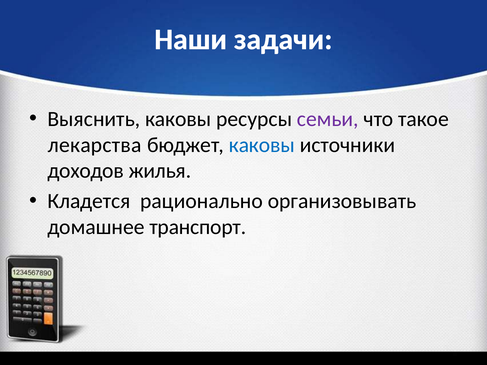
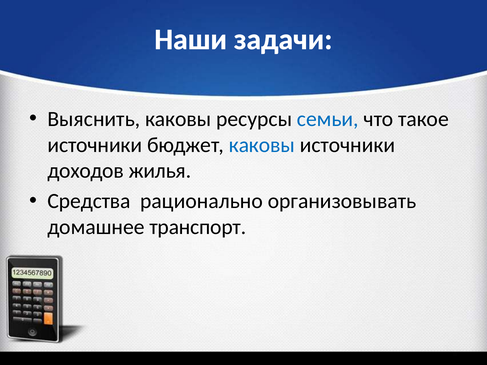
семьи colour: purple -> blue (328, 119)
лекарства: лекарства -> источники (95, 145)
Кладется: Кладется -> Средства (89, 201)
